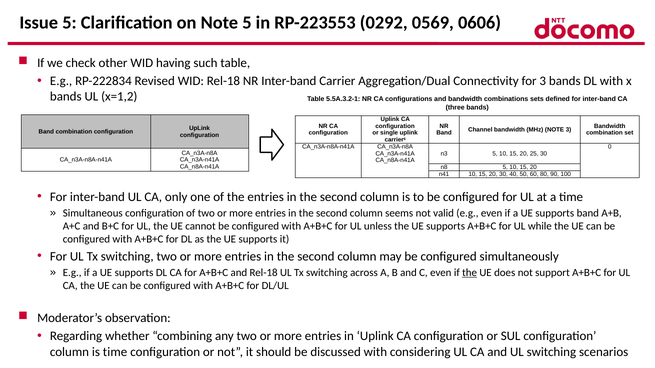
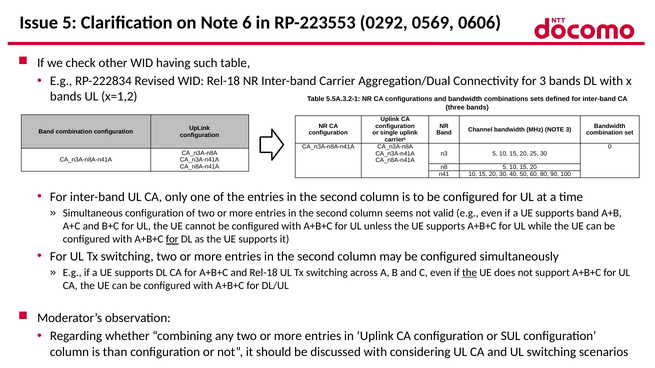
Note 5: 5 -> 6 (247, 23)
for underline: none -> present (172, 240)
is time: time -> than (115, 352)
